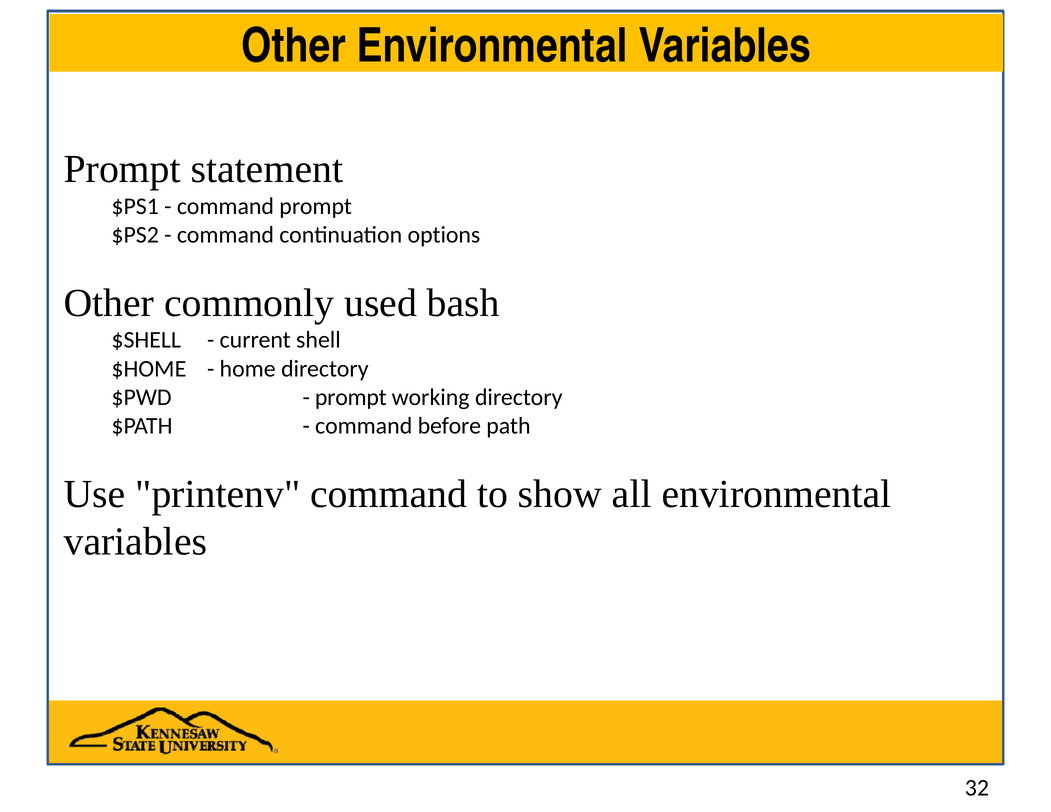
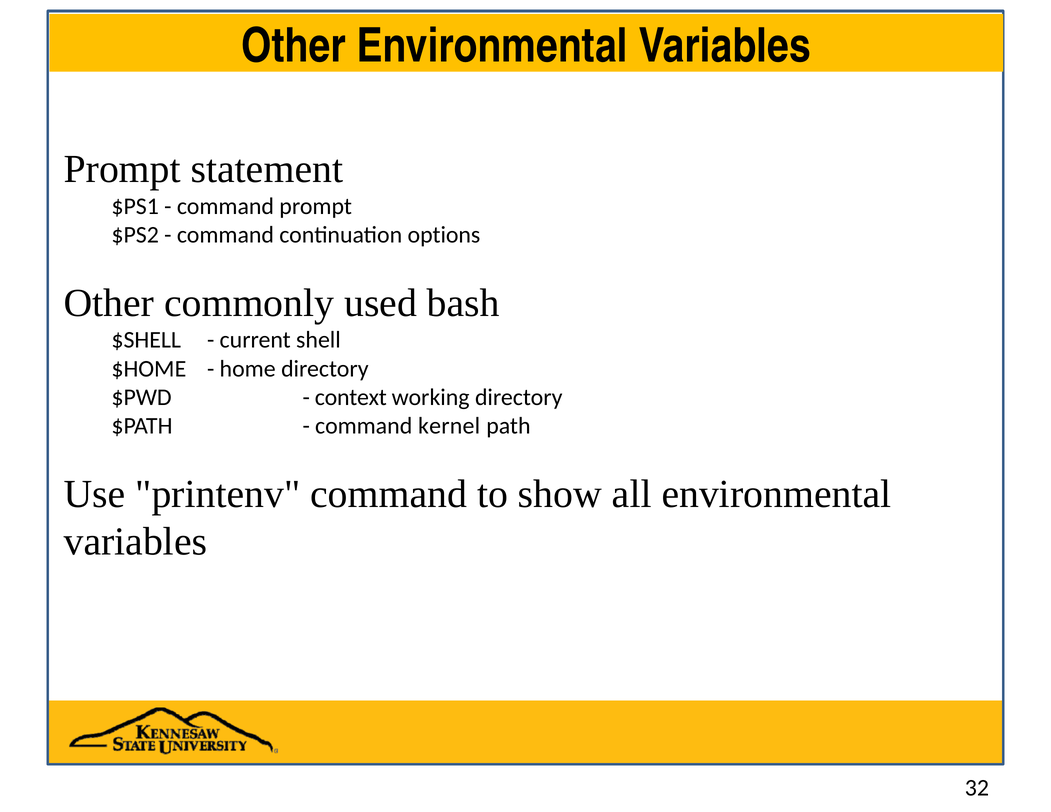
prompt: prompt -> context (351, 397)
before: before -> kernel (449, 426)
